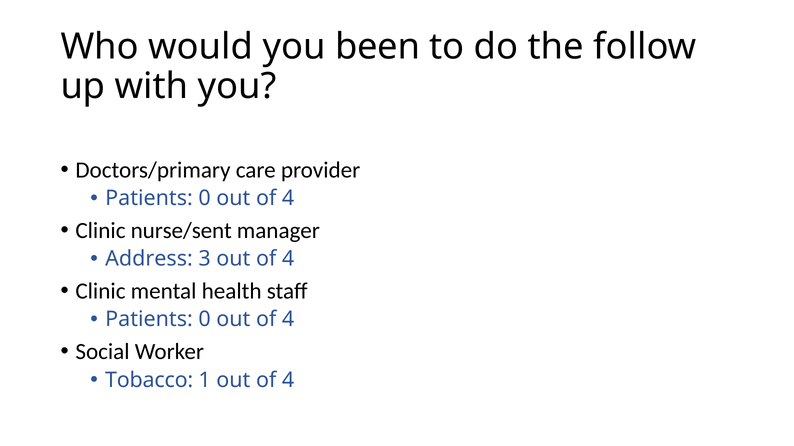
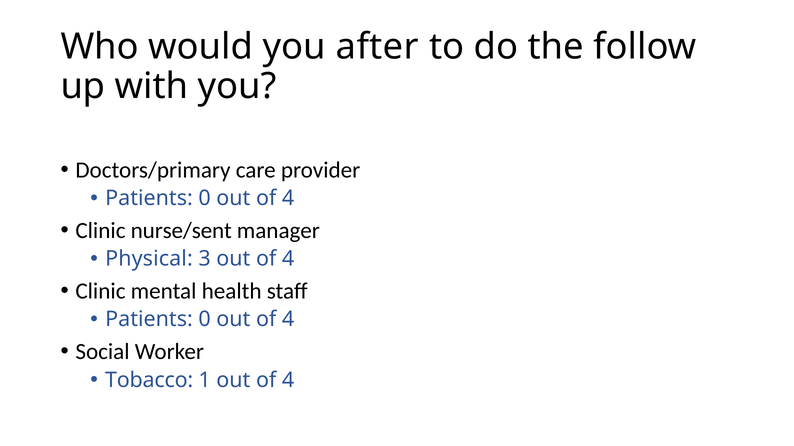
been: been -> after (377, 47)
Address: Address -> Physical (149, 259)
